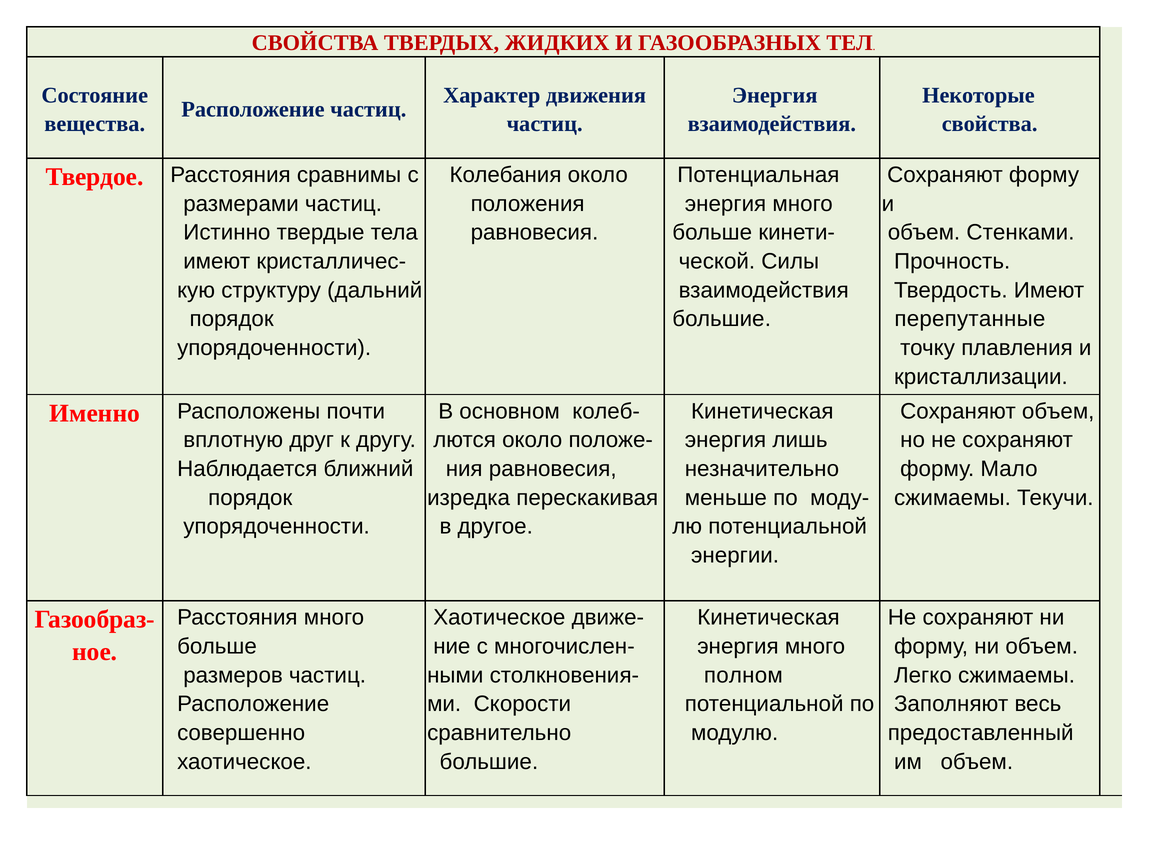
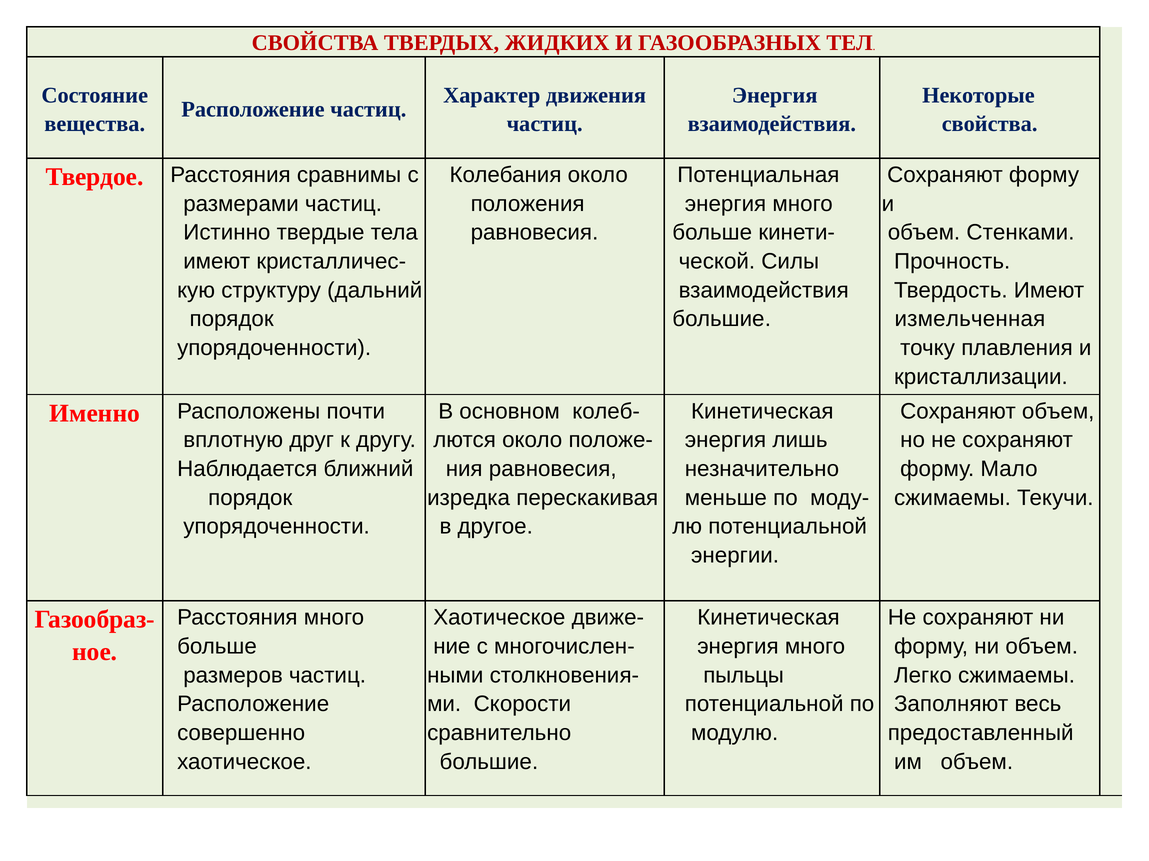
перепутанные: перепутанные -> измельченная (970, 319)
полном: полном -> пыльцы (744, 676)
